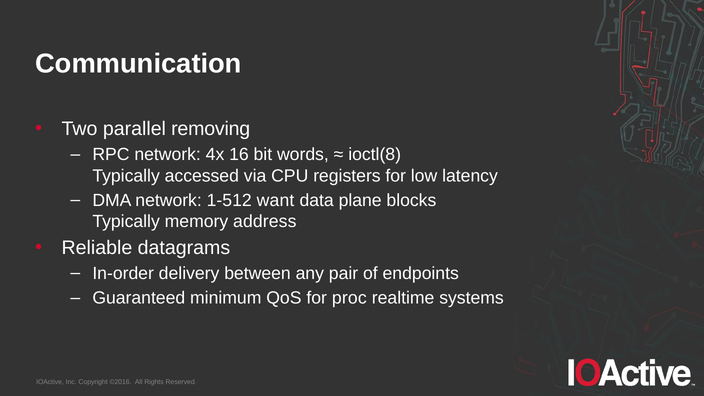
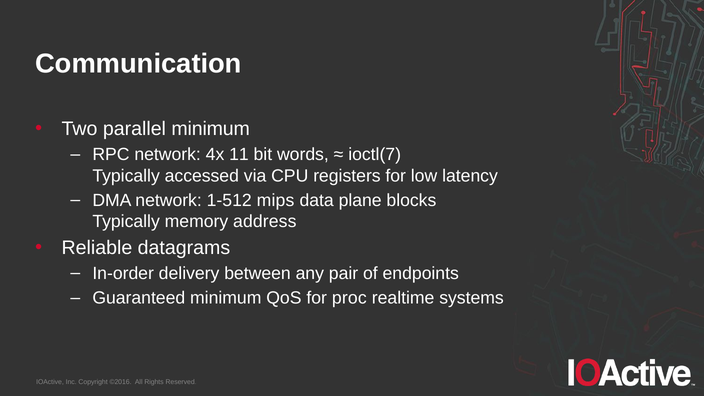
parallel removing: removing -> minimum (211, 129)
16: 16 -> 11 (239, 155)
ioctl(8: ioctl(8 -> ioctl(7 (375, 155)
want: want -> mips (276, 200)
